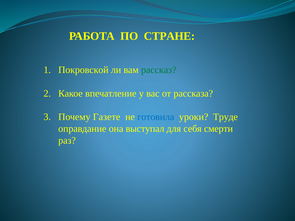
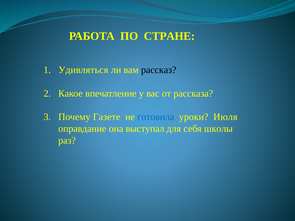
Покровской: Покровской -> Удивляться (83, 70)
рассказ colour: green -> black (159, 70)
Труде: Труде -> Июля (225, 117)
смерти: смерти -> школы (218, 129)
